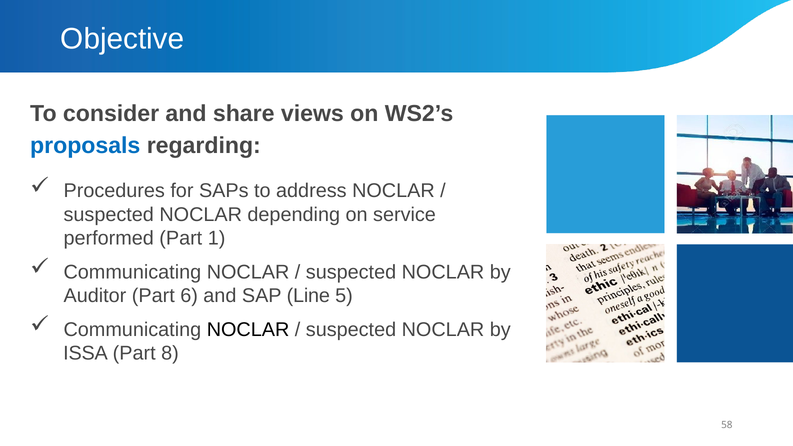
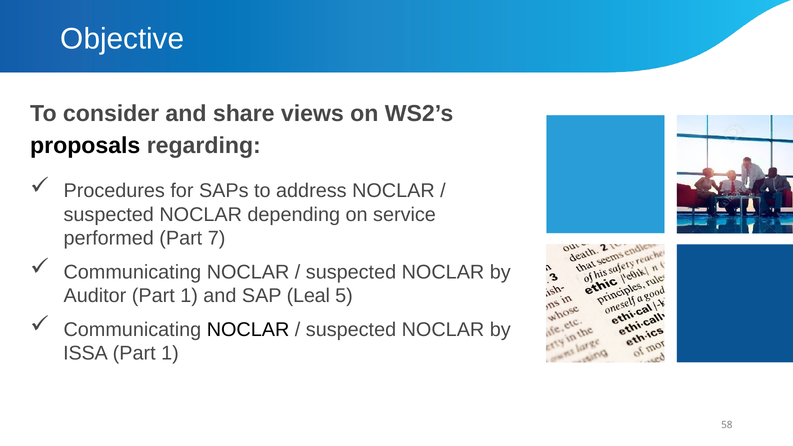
proposals colour: blue -> black (85, 146)
1: 1 -> 7 (217, 238)
Auditor Part 6: 6 -> 1 (189, 296)
Line: Line -> Leal (308, 296)
8: 8 -> 1 (170, 353)
